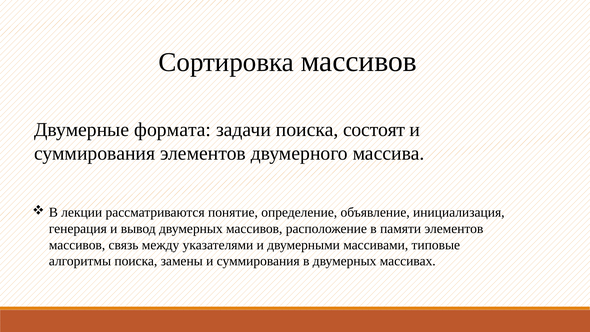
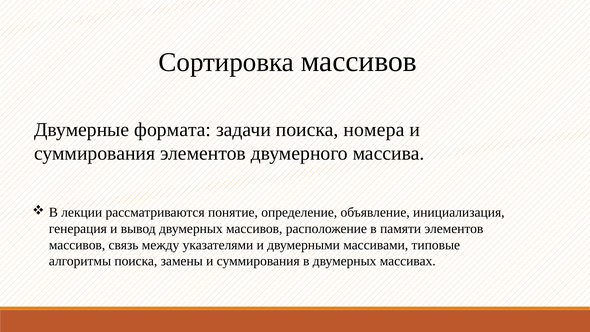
состоят: состоят -> номера (374, 130)
